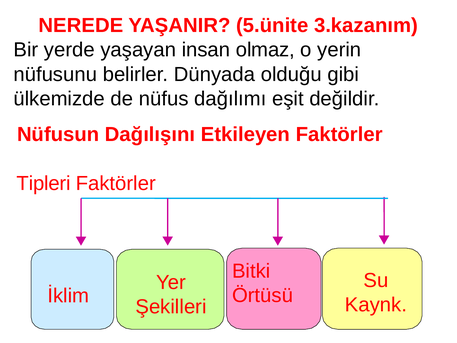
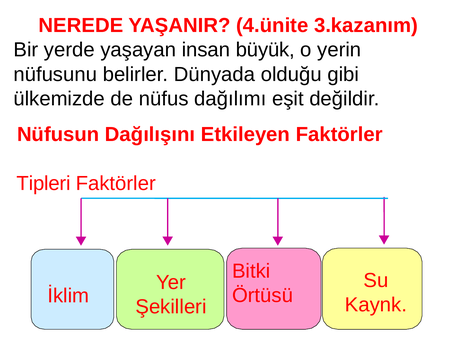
5.ünite: 5.ünite -> 4.ünite (272, 26)
olmaz: olmaz -> büyük (265, 50)
